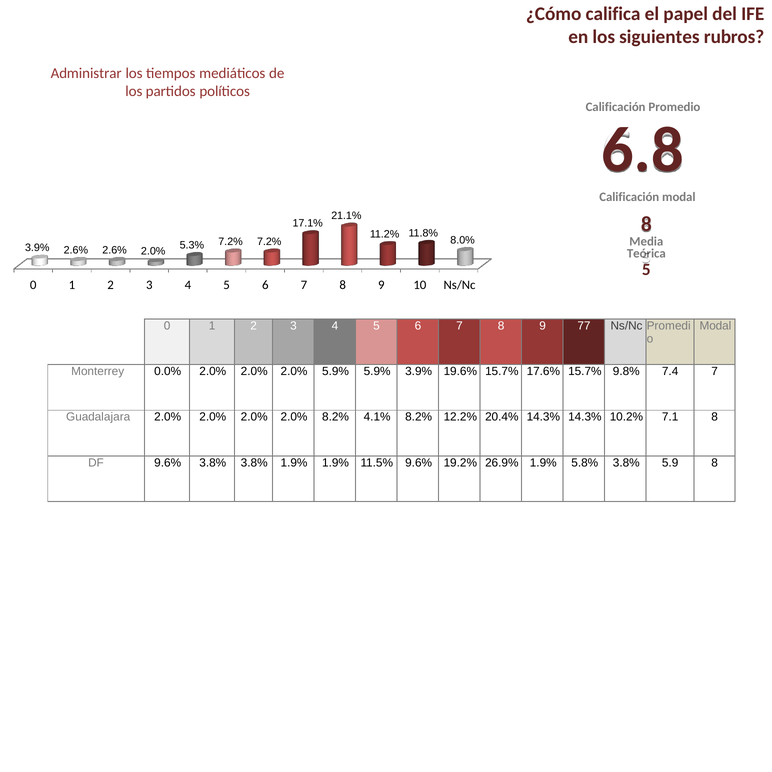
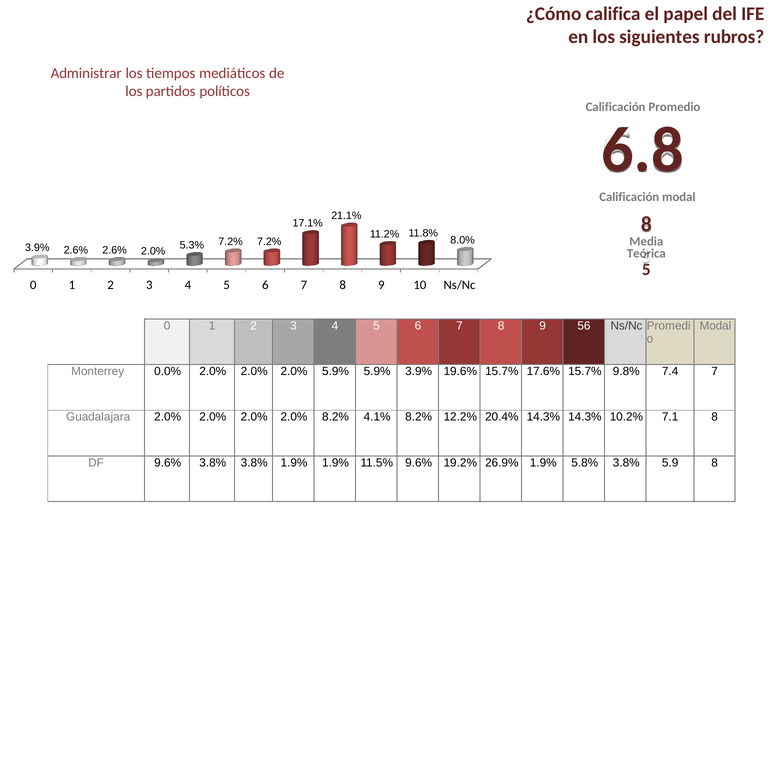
77: 77 -> 56 (584, 326)
